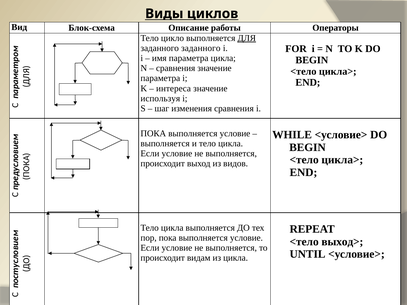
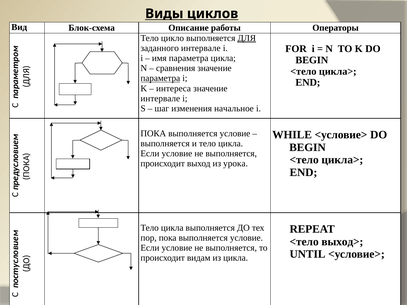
заданного заданного: заданного -> интервале (201, 48)
параметра underline: none -> present (160, 78)
используя: используя -> интервале (160, 98)
изменения сравнения: сравнения -> начальное (234, 109)
видов: видов -> урока (236, 164)
